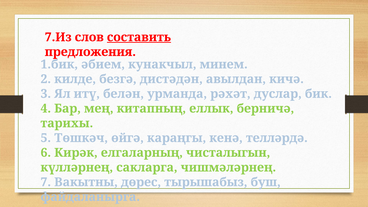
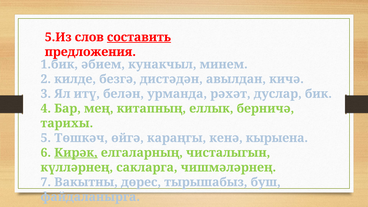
7.Из: 7.Из -> 5.Из (58, 37)
телләрдә: телләрдә -> кырыена (277, 138)
Кирәк underline: none -> present (76, 153)
